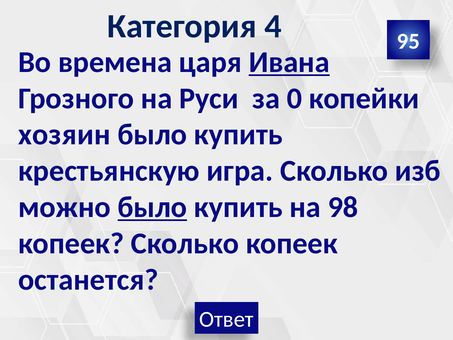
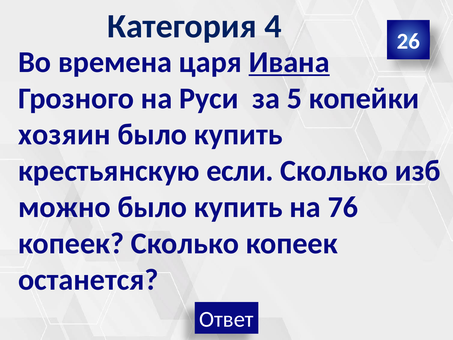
95: 95 -> 26 (408, 41)
0: 0 -> 5 (294, 98)
игра: игра -> если (240, 171)
было underline: present -> none (152, 207)
98: 98 -> 76 (343, 207)
